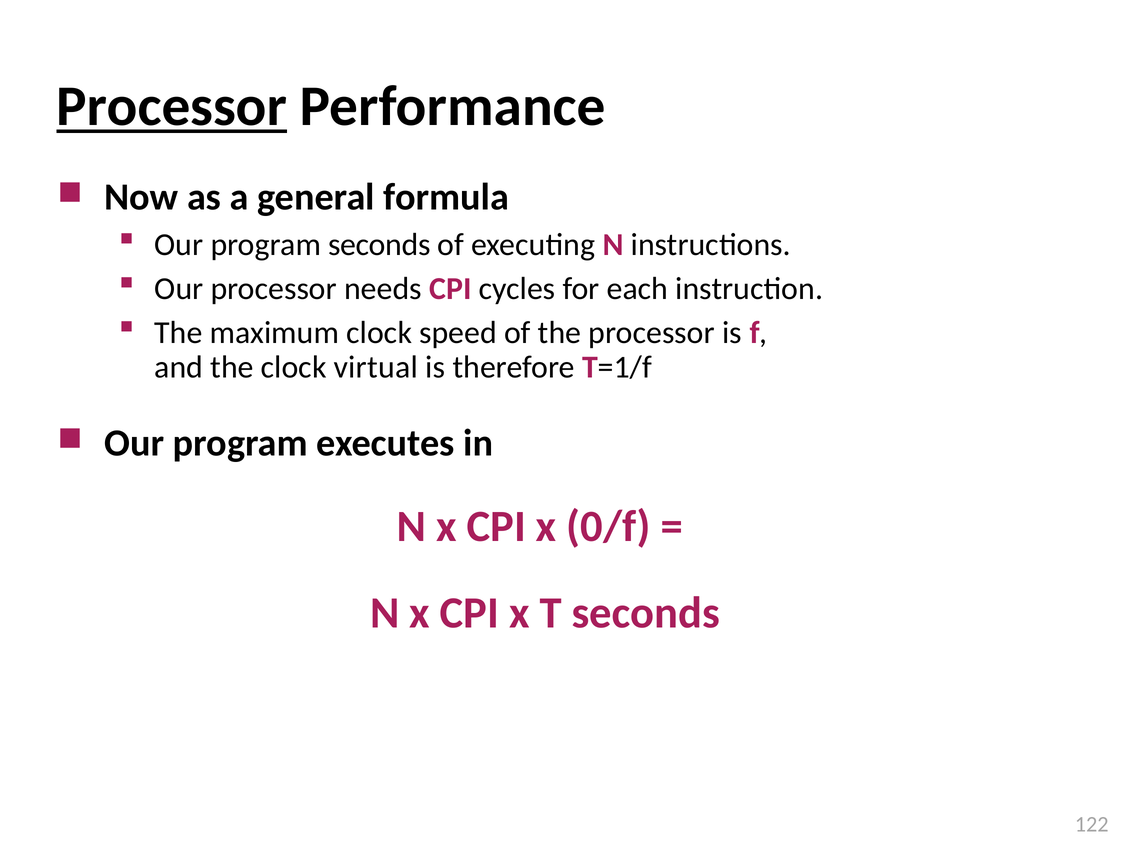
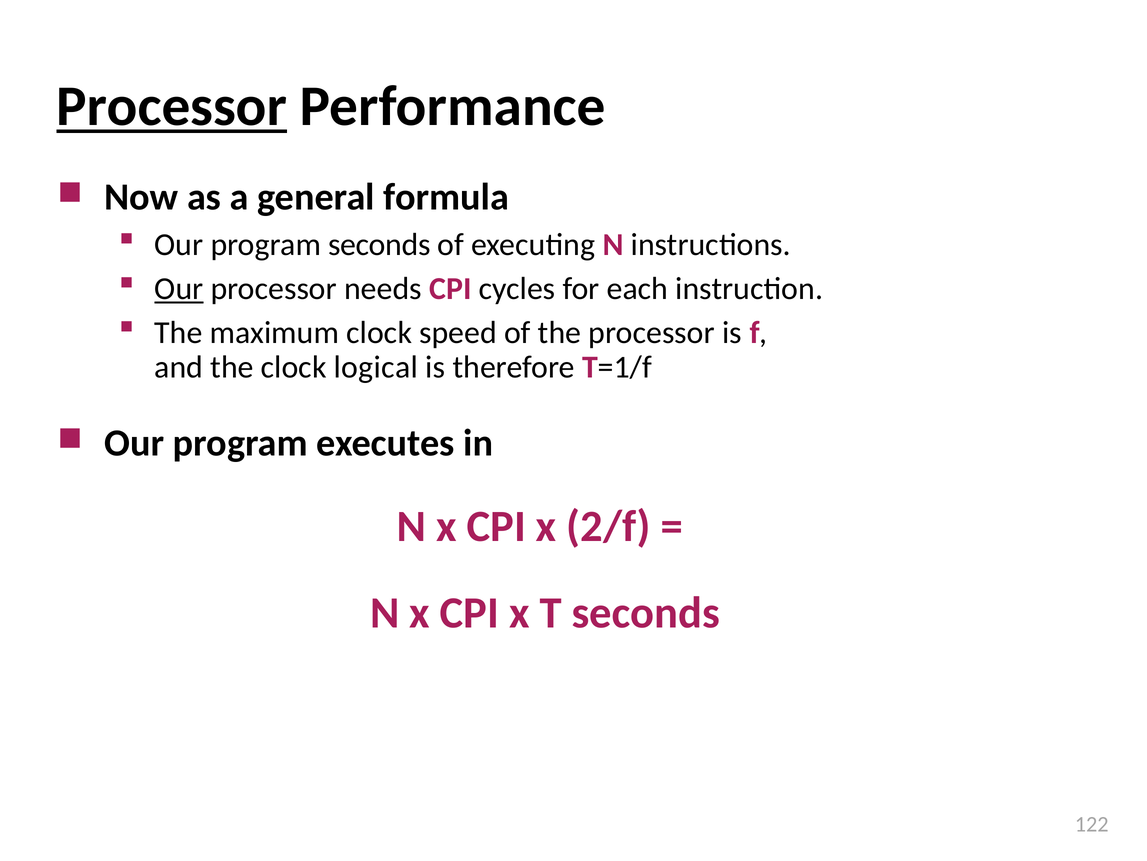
Our underline: none -> present (179, 288)
virtual: virtual -> logical (376, 367)
0/f: 0/f -> 2/f (608, 526)
